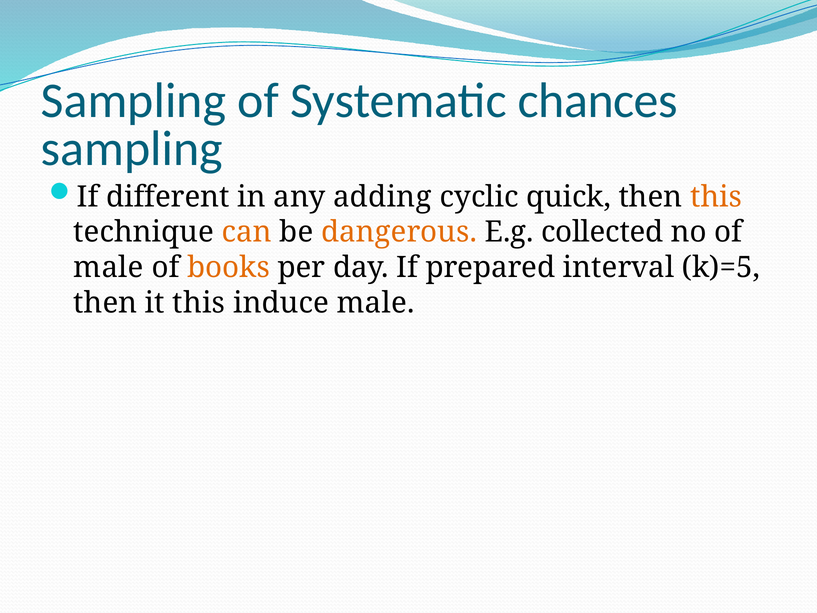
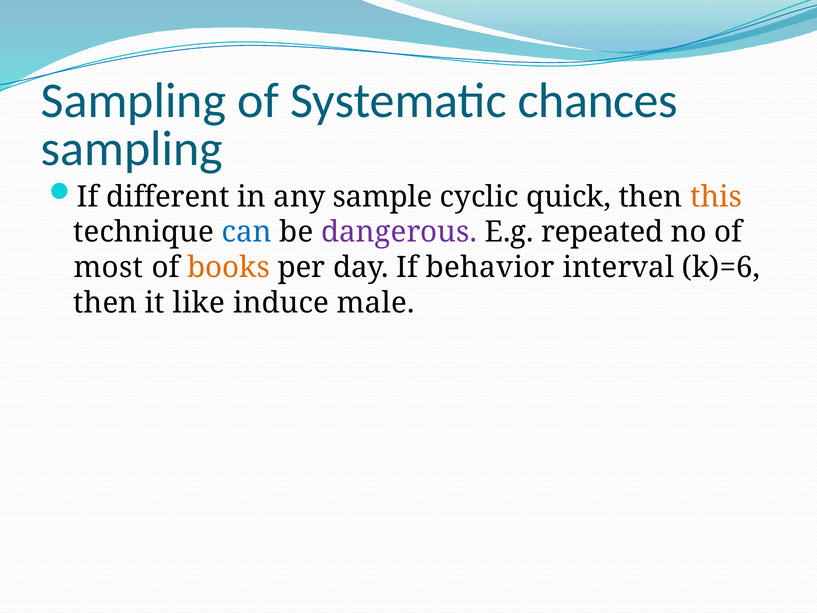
adding: adding -> sample (383, 197)
can colour: orange -> blue (247, 232)
dangerous colour: orange -> purple (399, 232)
collected: collected -> repeated (602, 232)
male: male -> most (108, 267)
prepared: prepared -> behavior (490, 267)
k)=5: k)=5 -> k)=6 (721, 267)
it this: this -> like (199, 303)
